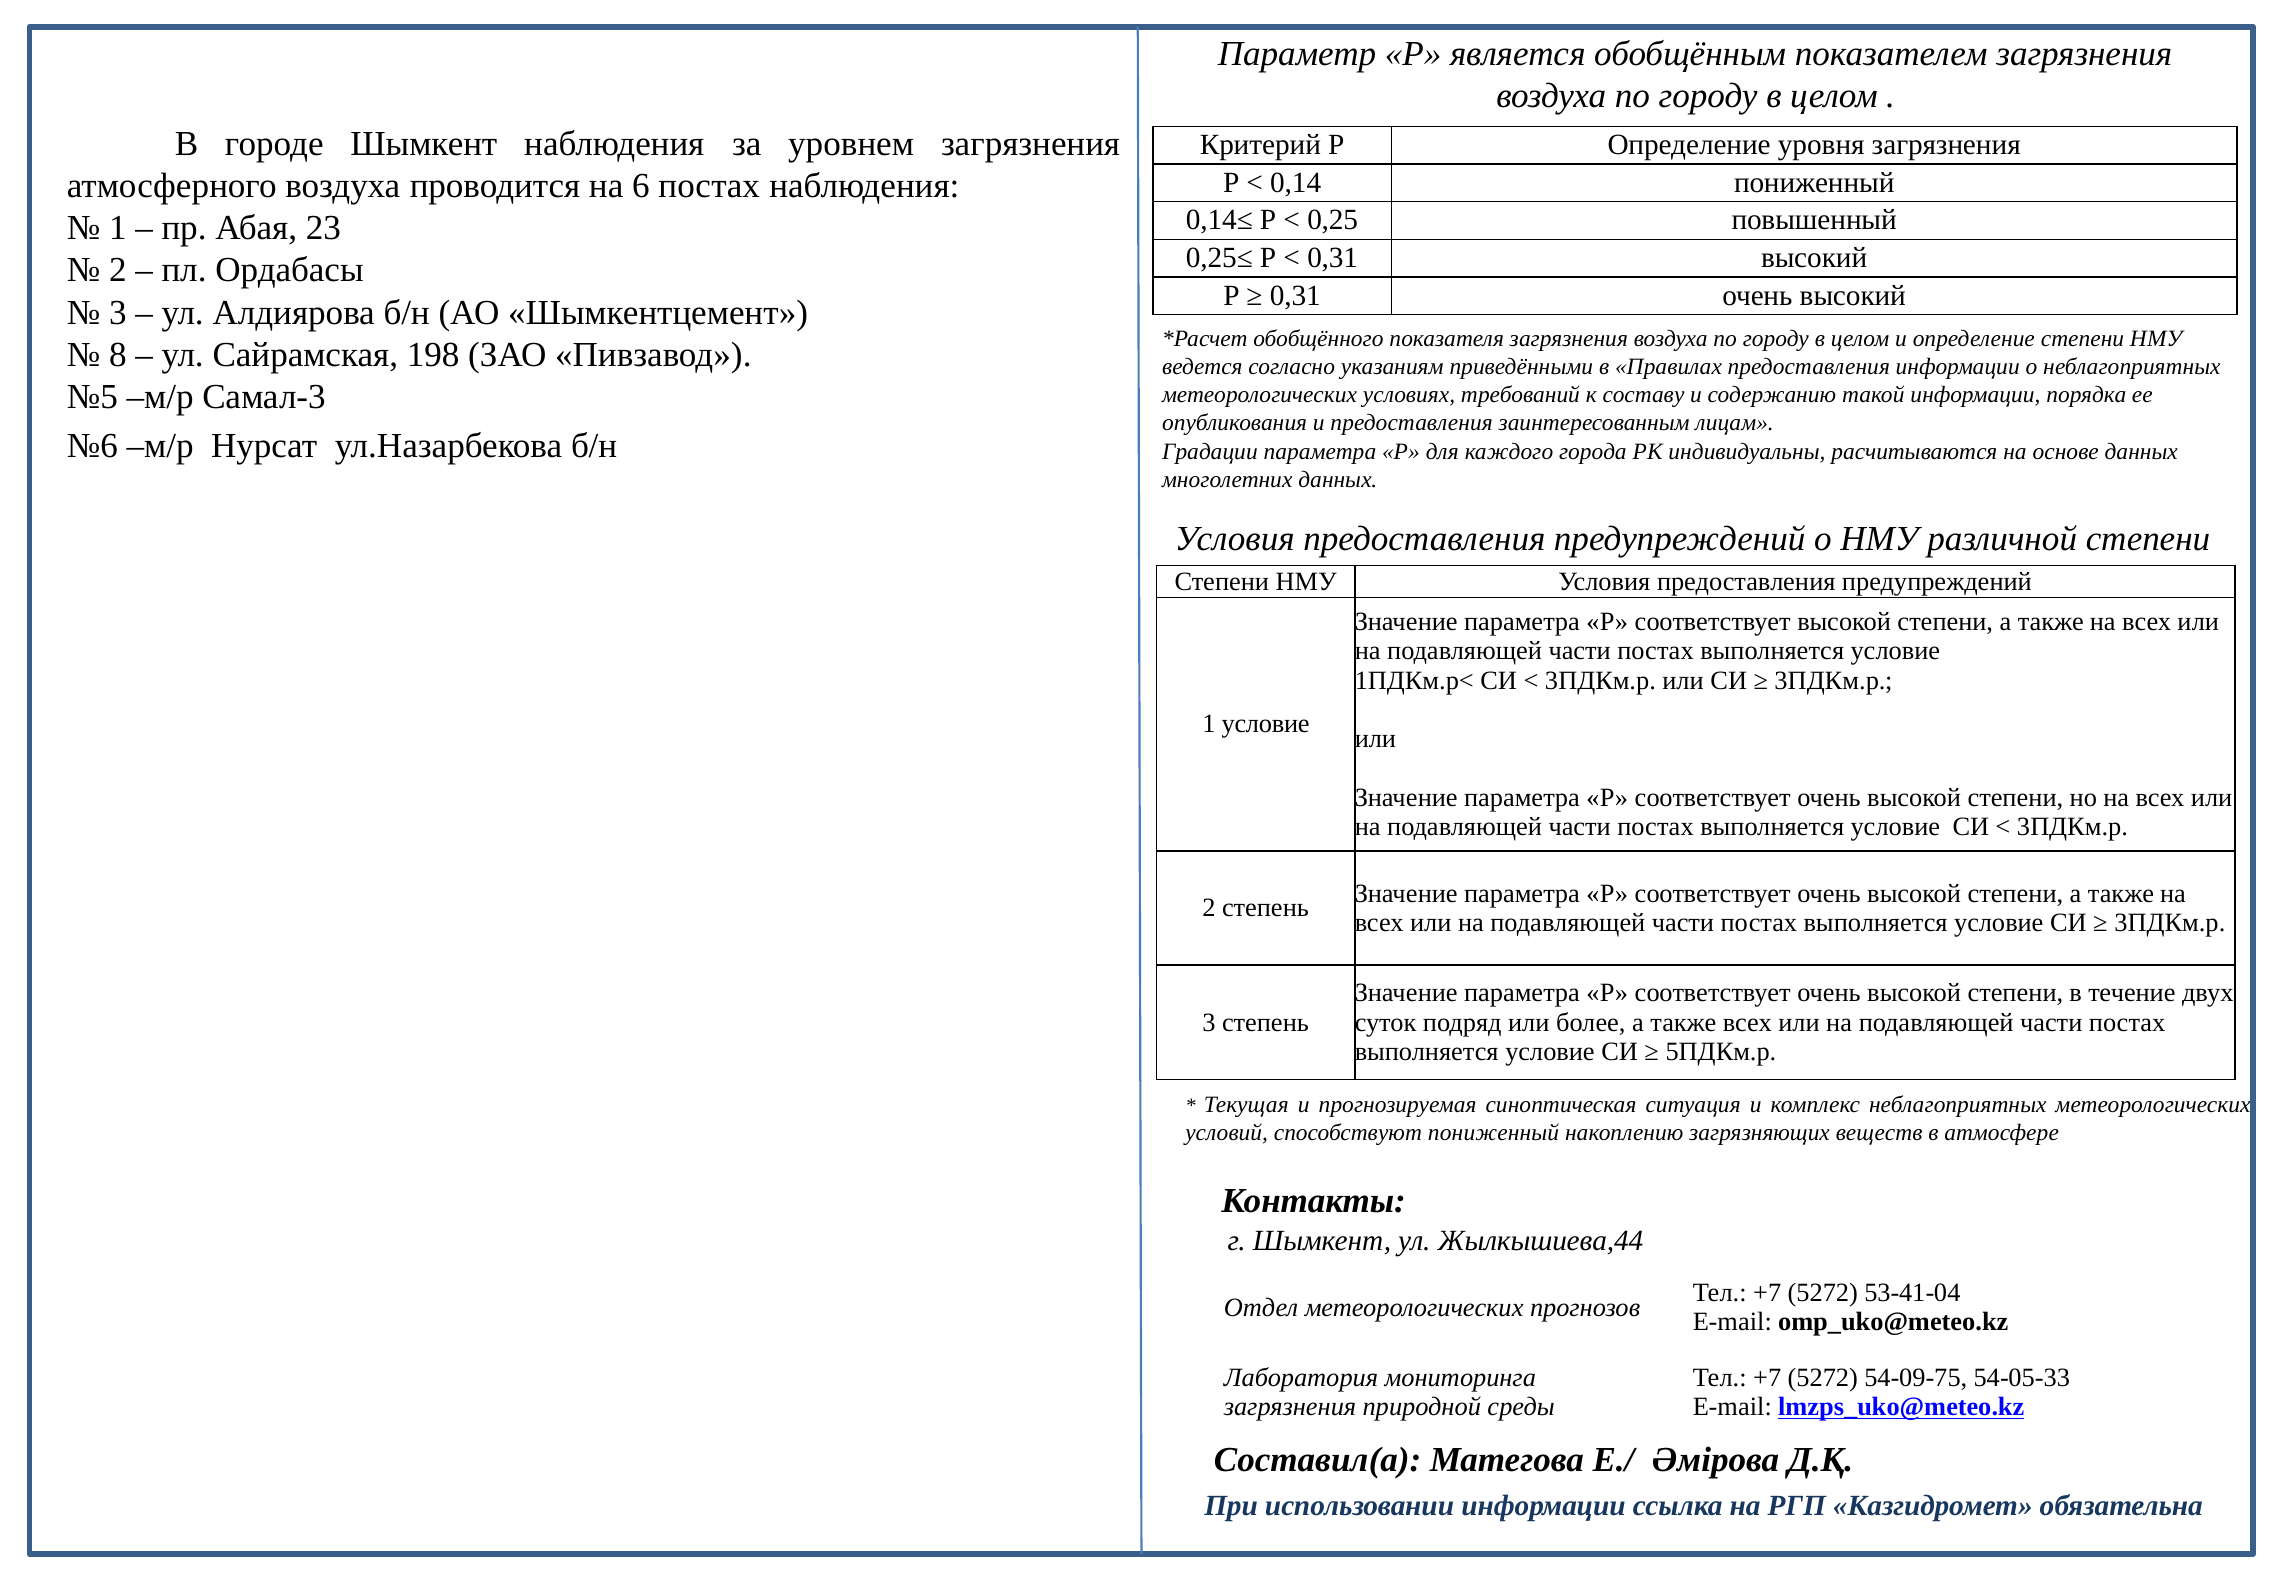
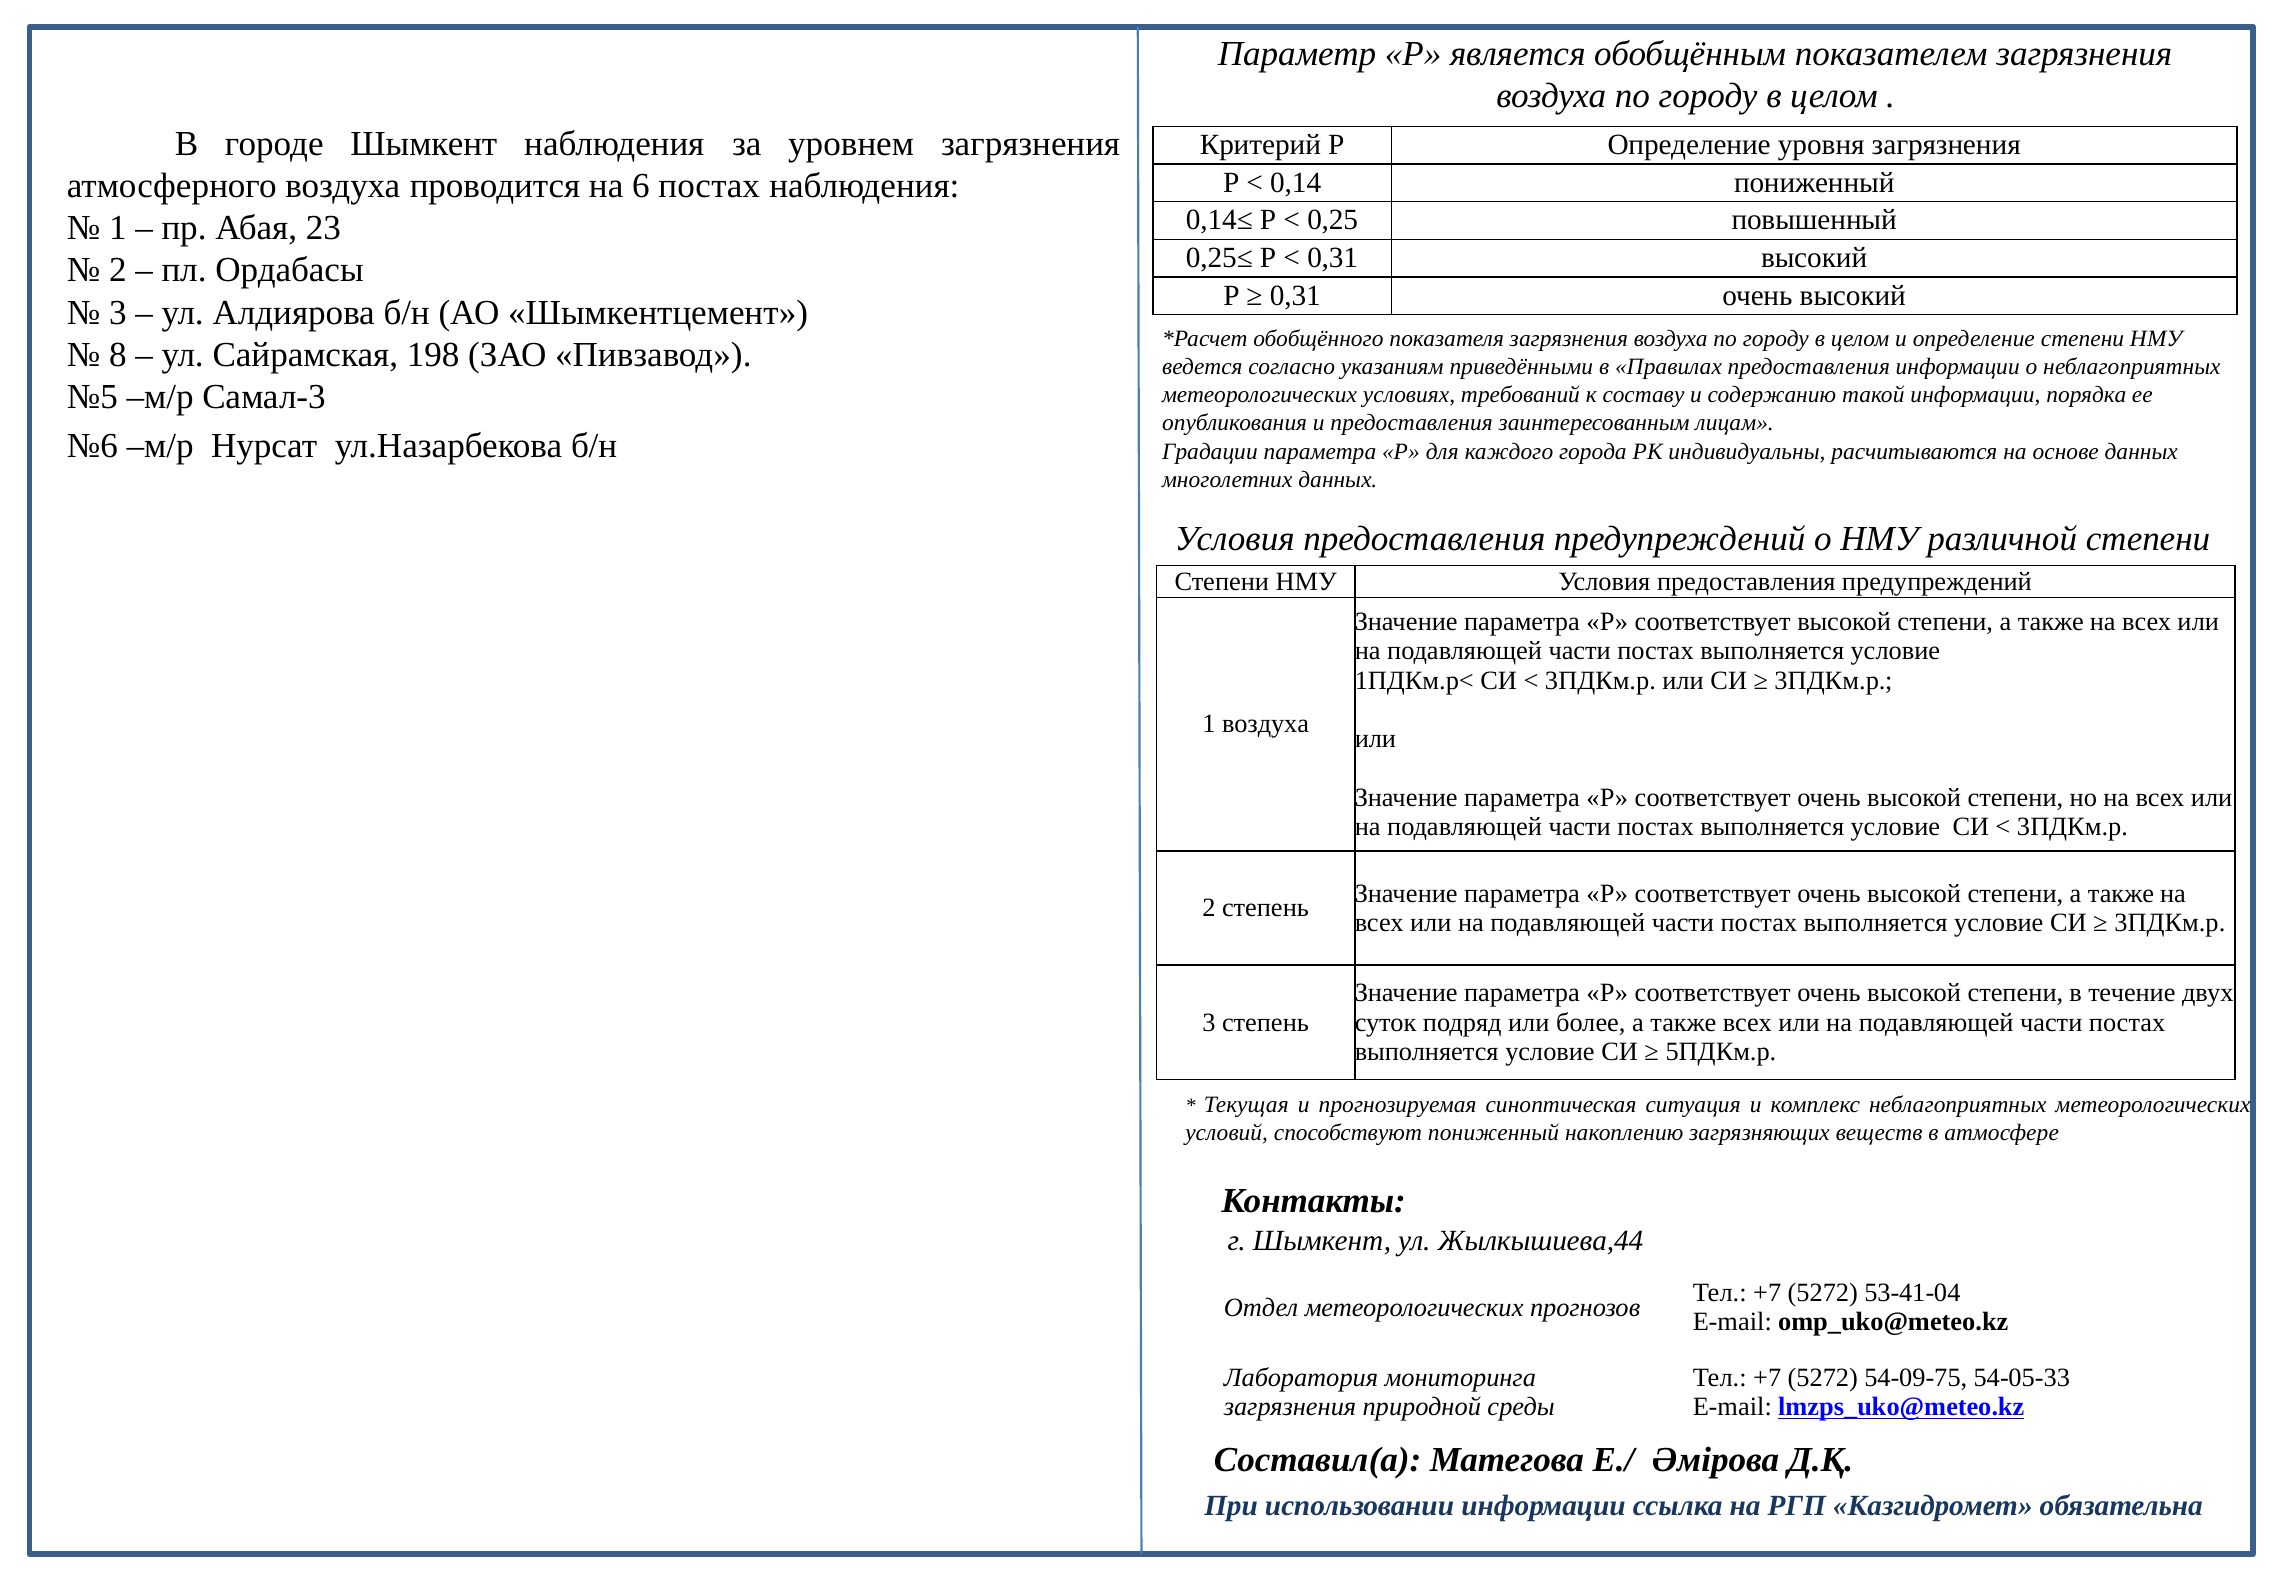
1 условие: условие -> воздуха (1266, 724)
